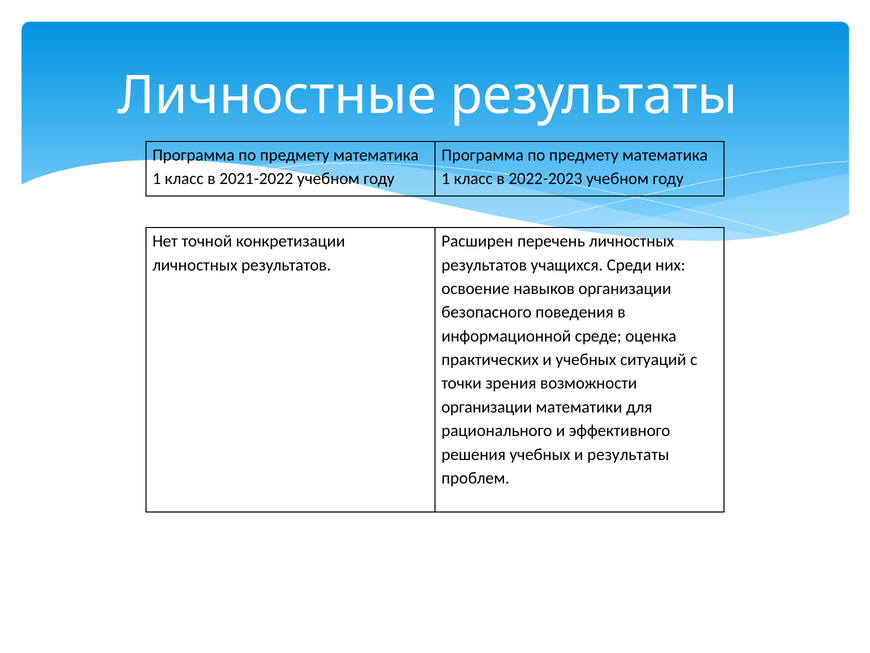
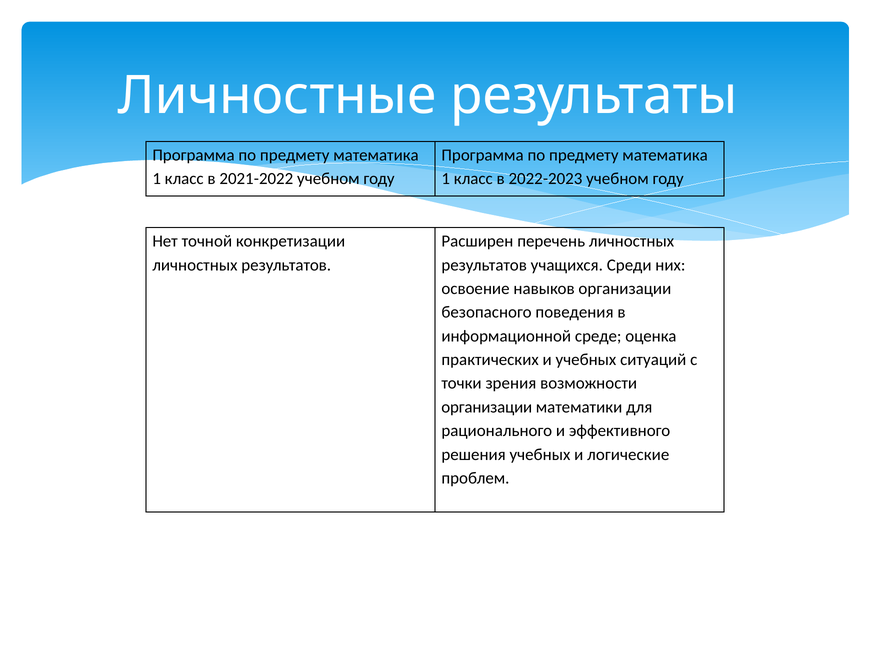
и результаты: результаты -> логические (628, 454)
